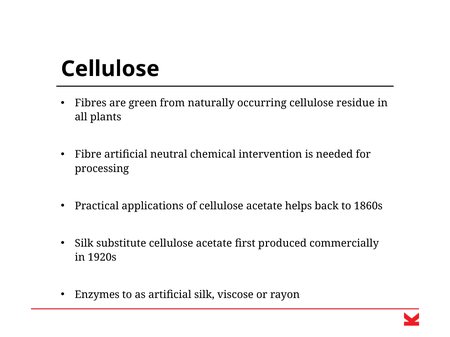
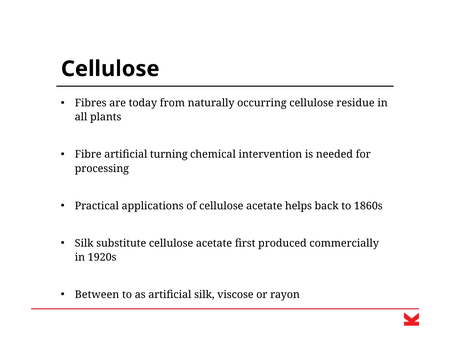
green: green -> today (143, 103)
neutral: neutral -> turning (169, 155)
Enzymes: Enzymes -> Between (97, 295)
